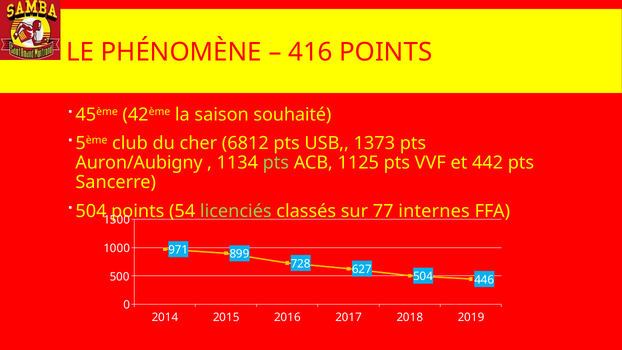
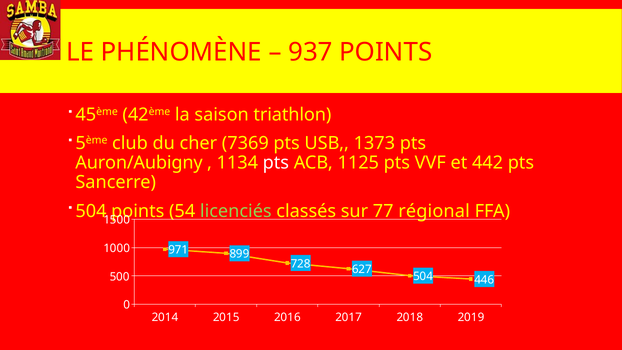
416: 416 -> 937 (310, 52)
souhaité: souhaité -> triathlon (292, 115)
6812: 6812 -> 7369 (245, 143)
pts colour: light green -> white (276, 163)
internes: internes -> régional (434, 211)
